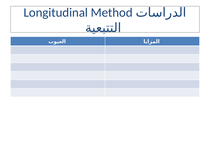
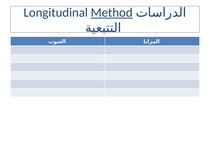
Method underline: none -> present (112, 13)
